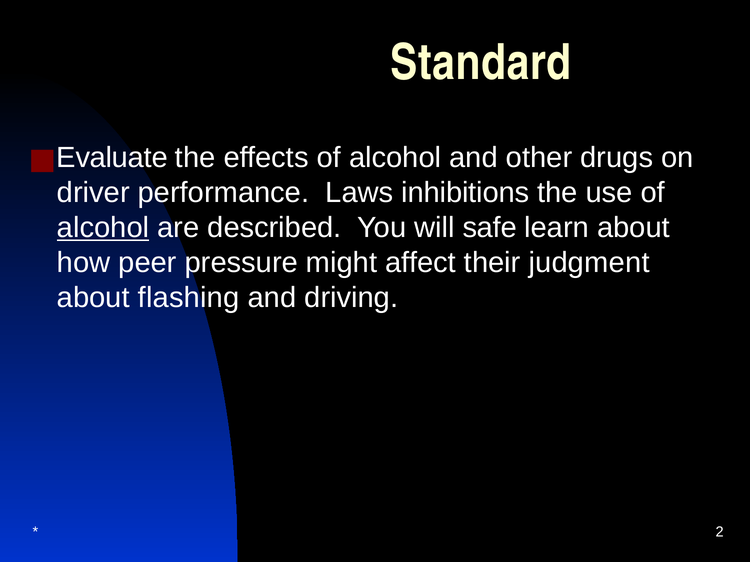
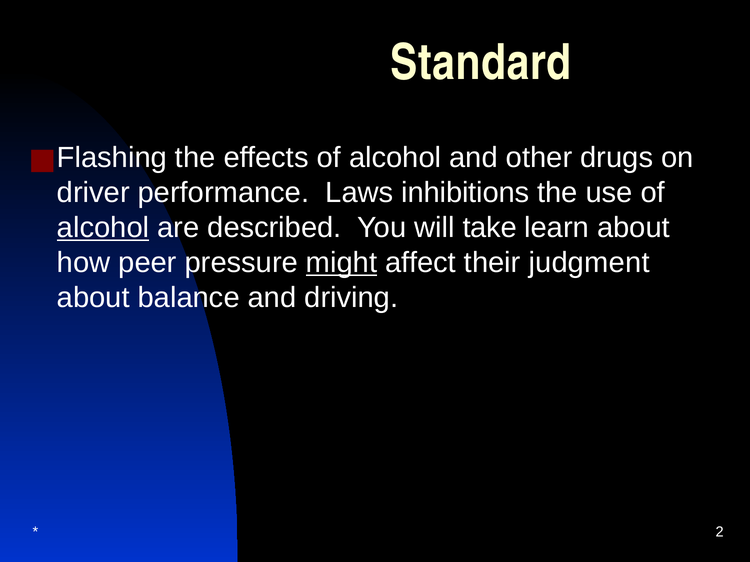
Evaluate: Evaluate -> Flashing (112, 158)
safe: safe -> take (490, 228)
might underline: none -> present (342, 263)
flashing: flashing -> balance (189, 298)
